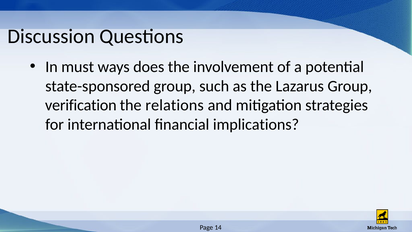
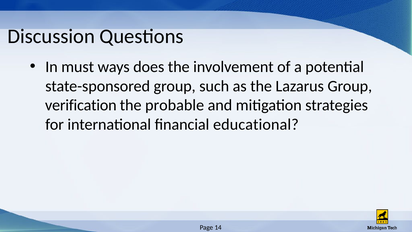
relations: relations -> probable (175, 105)
implications: implications -> educational (256, 124)
